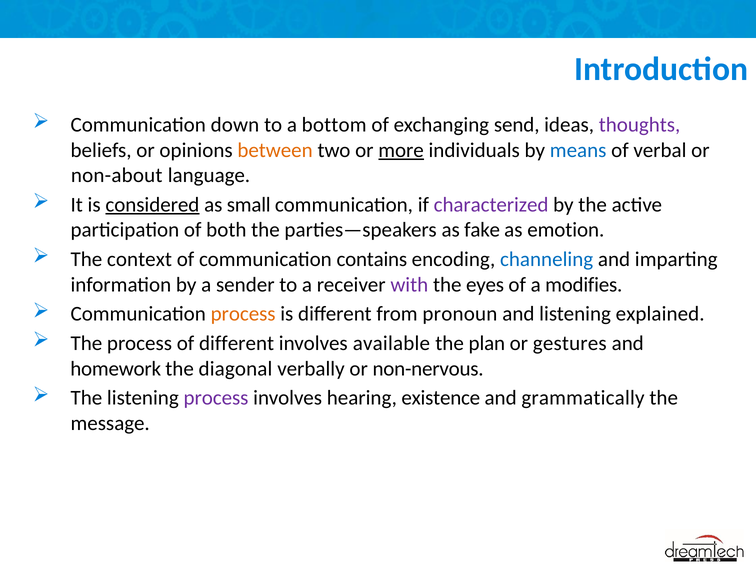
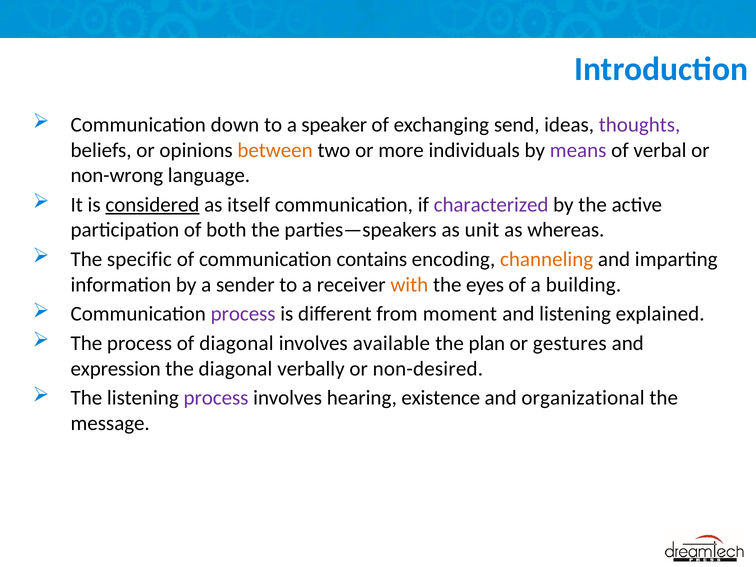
bottom: bottom -> speaker (334, 125)
more underline: present -> none (401, 150)
means colour: blue -> purple (578, 150)
non-about: non-about -> non-wrong (117, 175)
small: small -> itself (249, 205)
fake: fake -> unit (482, 230)
emotion: emotion -> whereas (566, 230)
context: context -> specific (139, 259)
channeling colour: blue -> orange (547, 259)
with colour: purple -> orange (409, 285)
modifies: modifies -> building (584, 285)
process colour: orange -> purple (243, 314)
pronoun: pronoun -> moment (460, 314)
of different: different -> diagonal (236, 343)
homework: homework -> expression (116, 369)
non-nervous: non-nervous -> non-desired (428, 369)
grammatically: grammatically -> organizational (583, 398)
